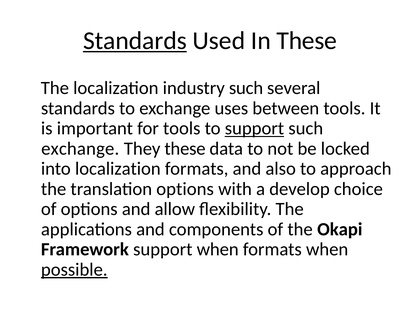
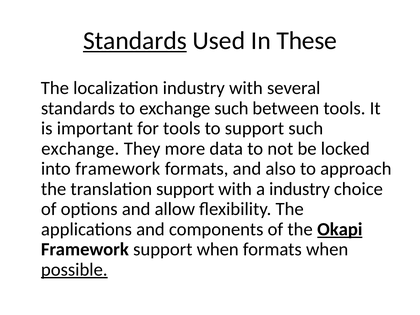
industry such: such -> with (246, 88)
exchange uses: uses -> such (231, 108)
support underline: present -> none (254, 128)
They these: these -> more (185, 149)
into localization: localization -> framework (118, 169)
translation options: options -> support (185, 189)
a develop: develop -> industry (300, 189)
Okapi underline: none -> present (340, 229)
